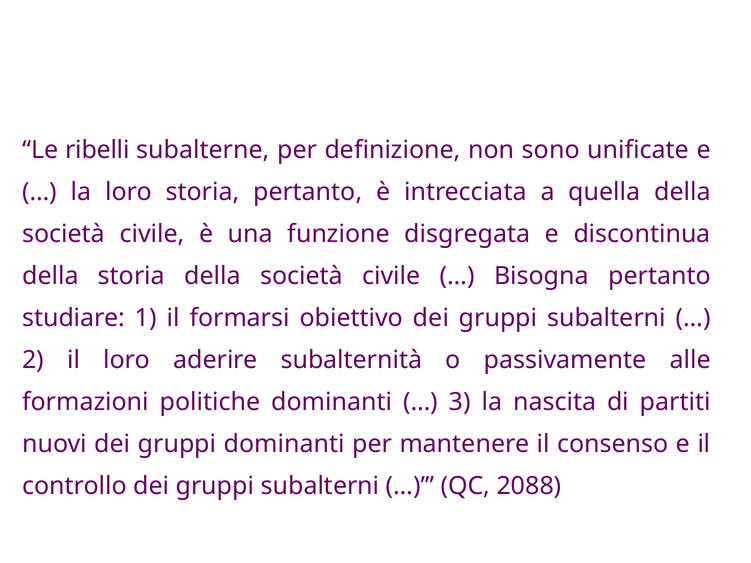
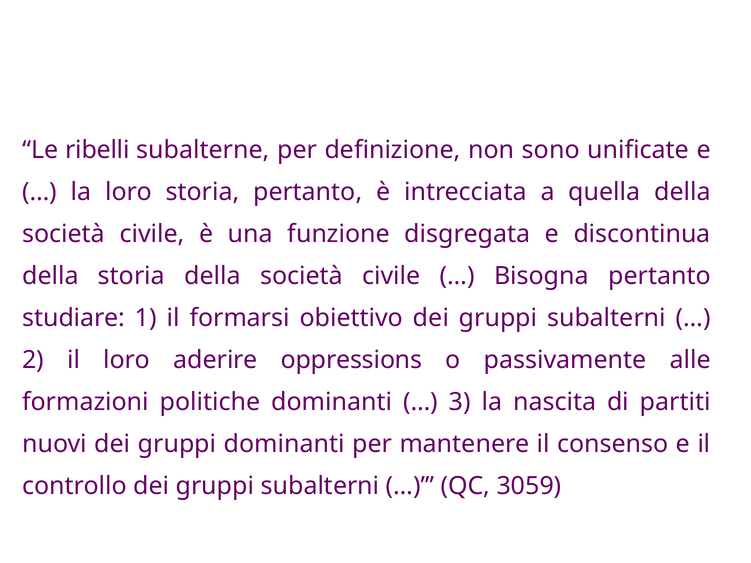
subalternità: subalternità -> oppressions (351, 360)
2088: 2088 -> 3059 (529, 486)
